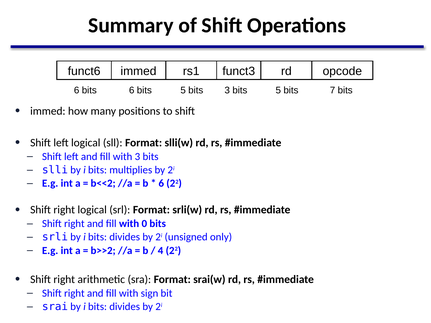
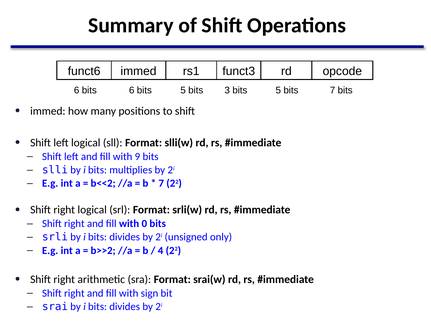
with 3: 3 -> 9 (137, 157)
6: 6 -> 7 (161, 183)
